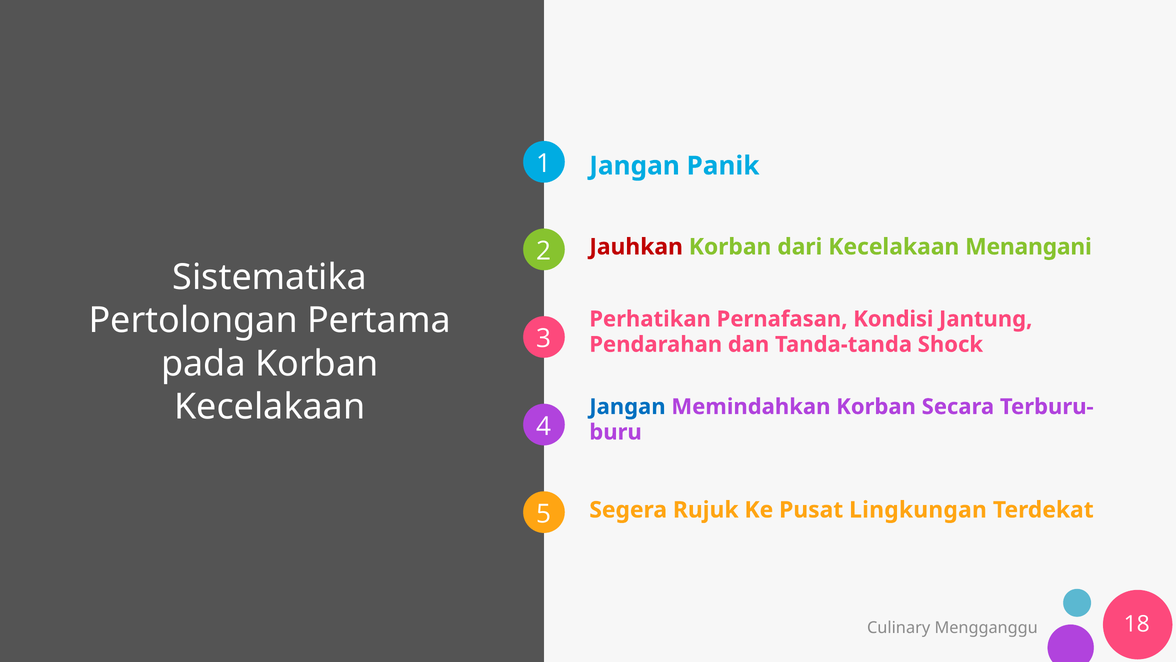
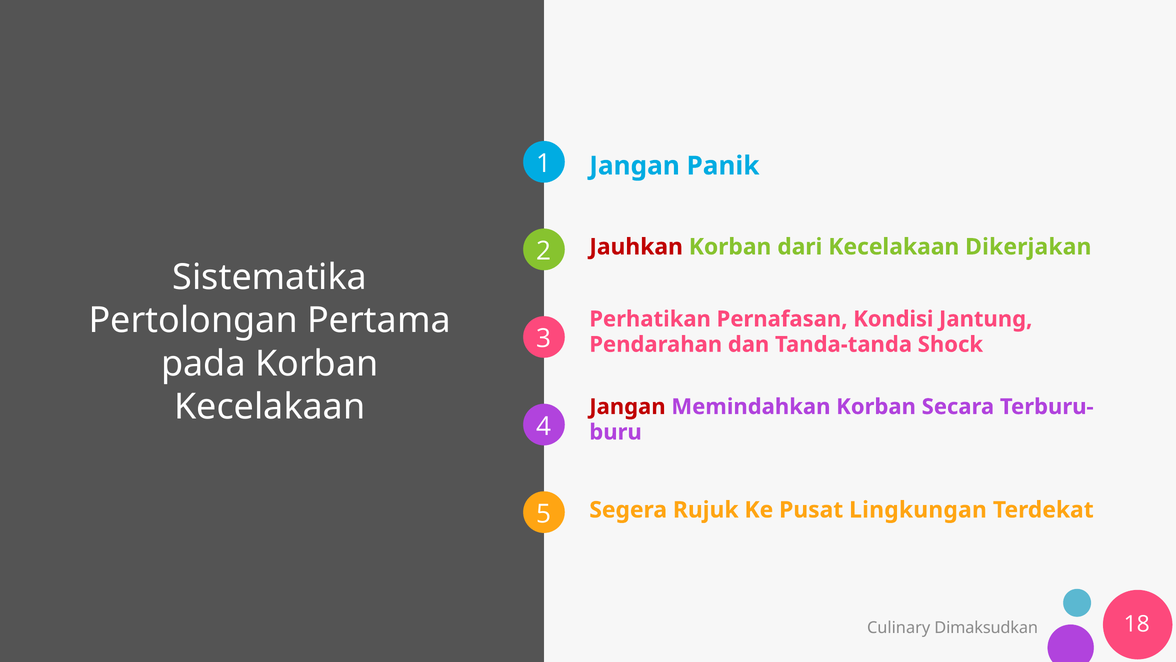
Menangani: Menangani -> Dikerjakan (1028, 247)
Jangan colour: blue -> red (627, 407)
Mengganggu: Mengganggu -> Dimaksudkan (986, 627)
